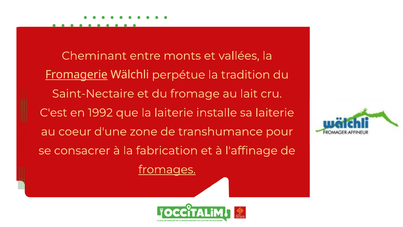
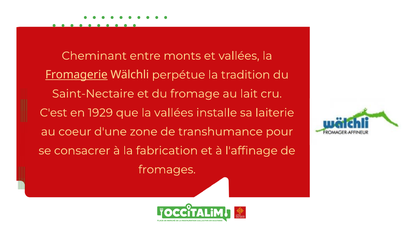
1992: 1992 -> 1929 (100, 113)
la laiterie: laiterie -> vallées (174, 113)
fromages underline: present -> none (167, 169)
